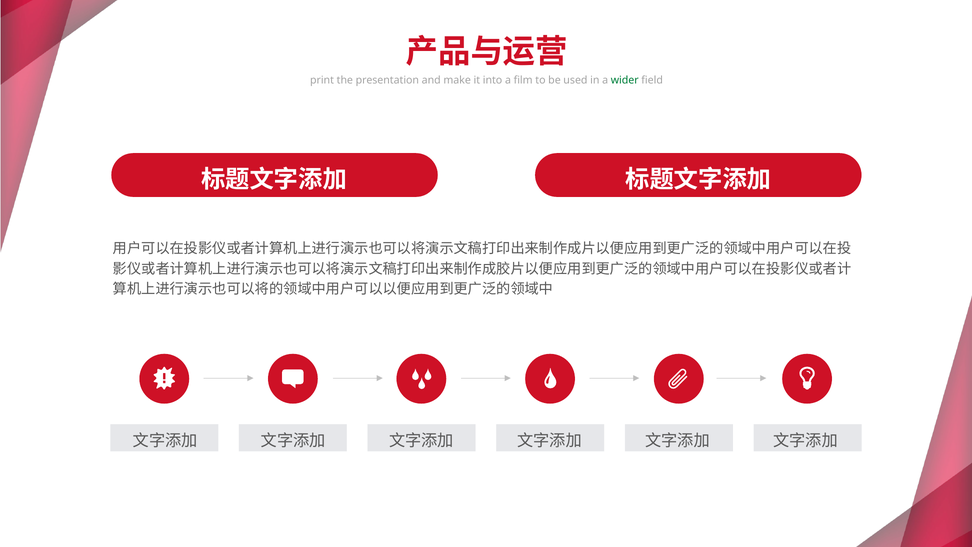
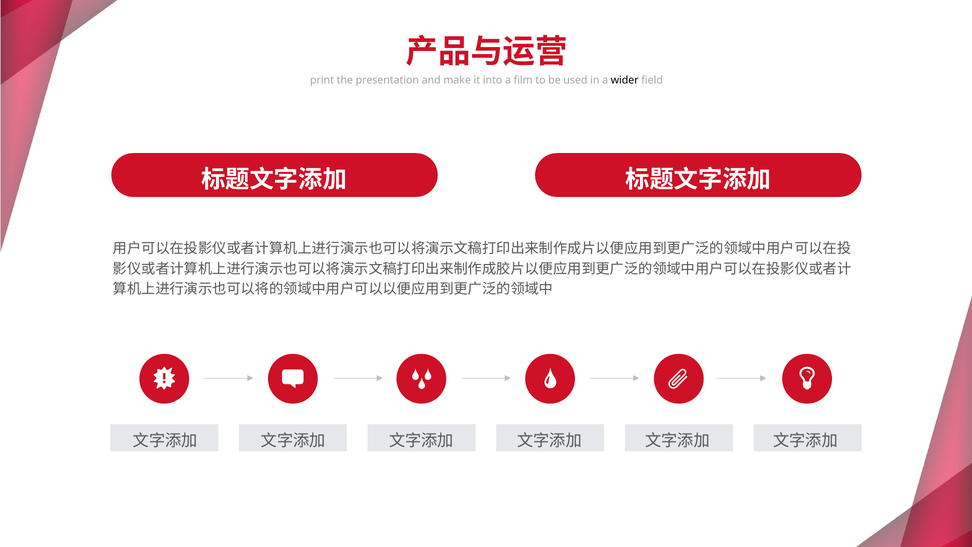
wider colour: green -> black (625, 80)
